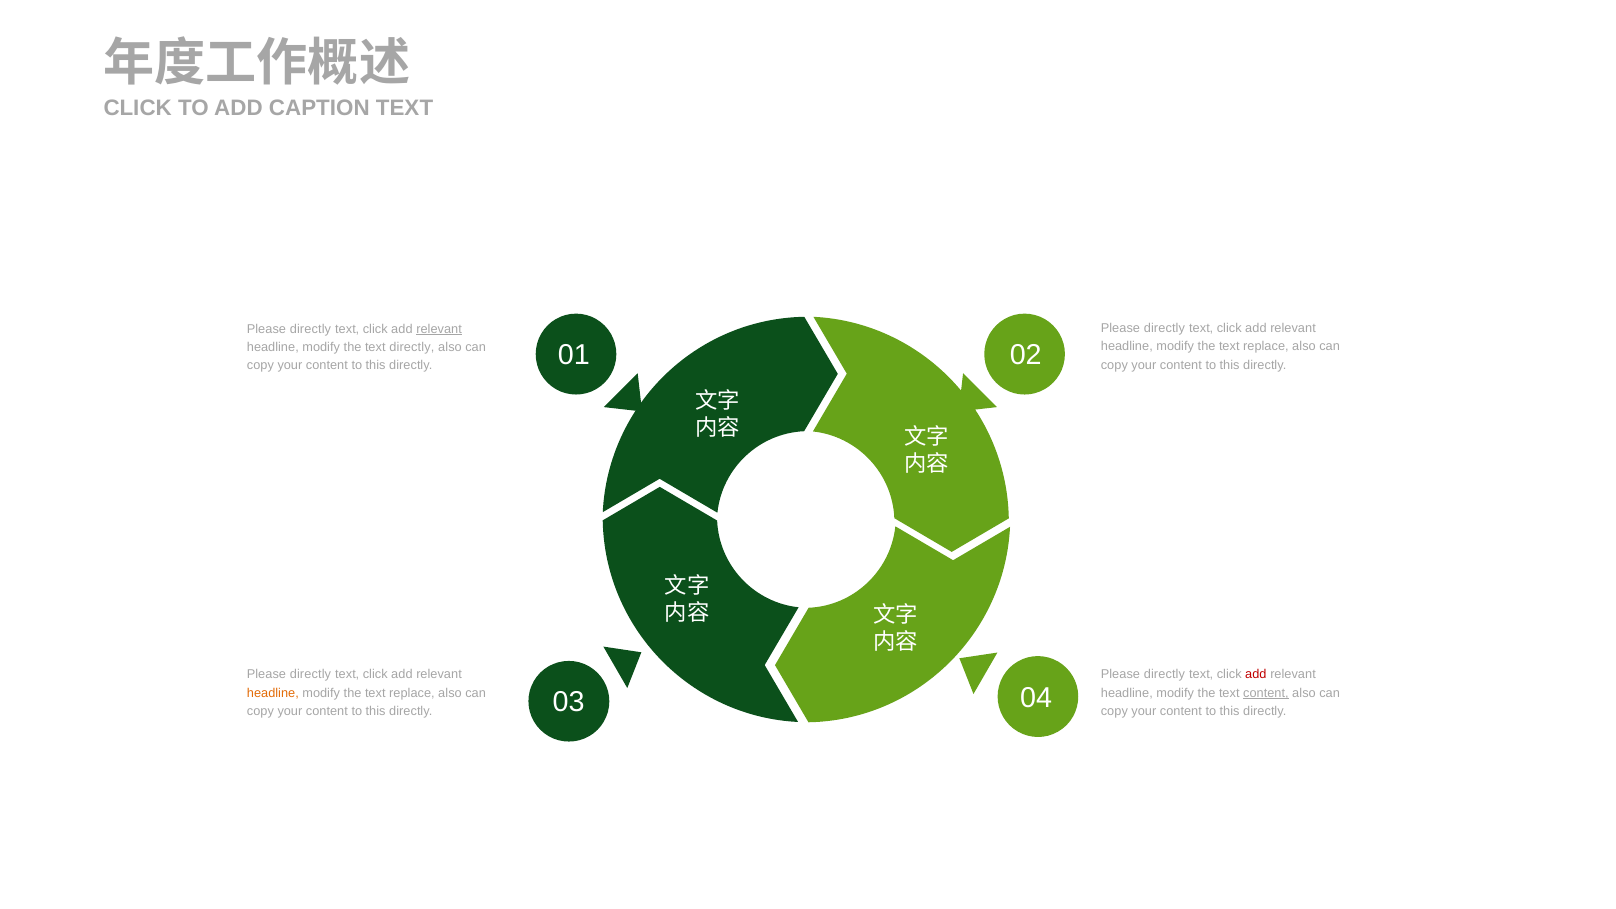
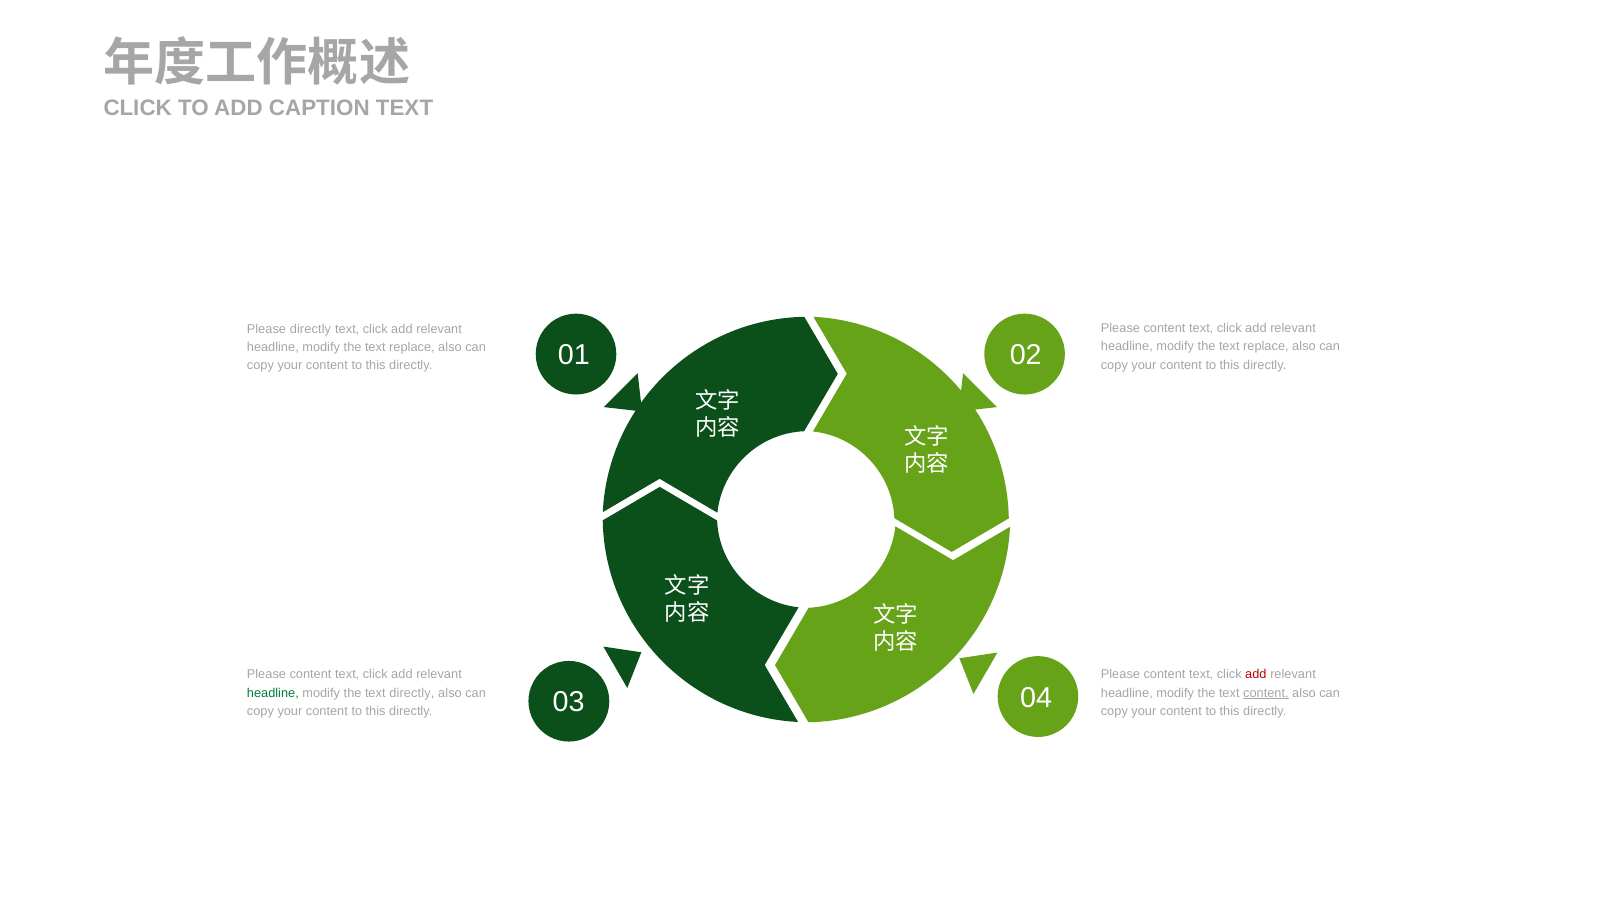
directly: directly -> content (1164, 328)
relevant underline: present -> none (439, 329)
directly: directly -> replace (412, 347)
directly: directly -> content (311, 674)
directly: directly -> content (1164, 674)
headline colour: orange -> green (273, 693)
replace: replace -> directly (412, 693)
